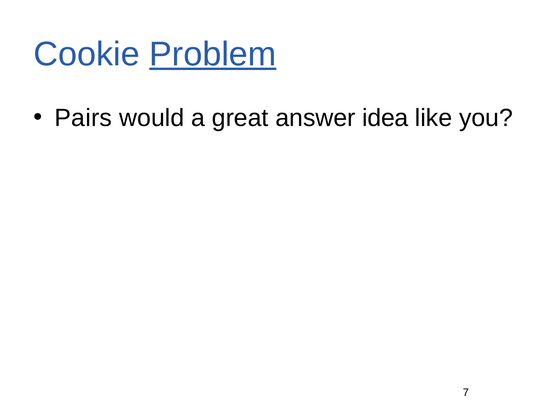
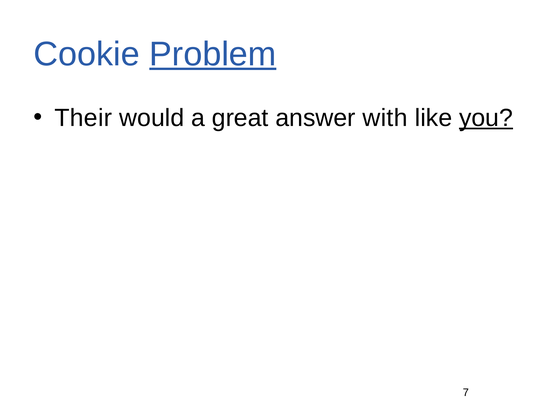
Pairs: Pairs -> Their (83, 118)
idea: idea -> with (385, 118)
you underline: none -> present (486, 118)
